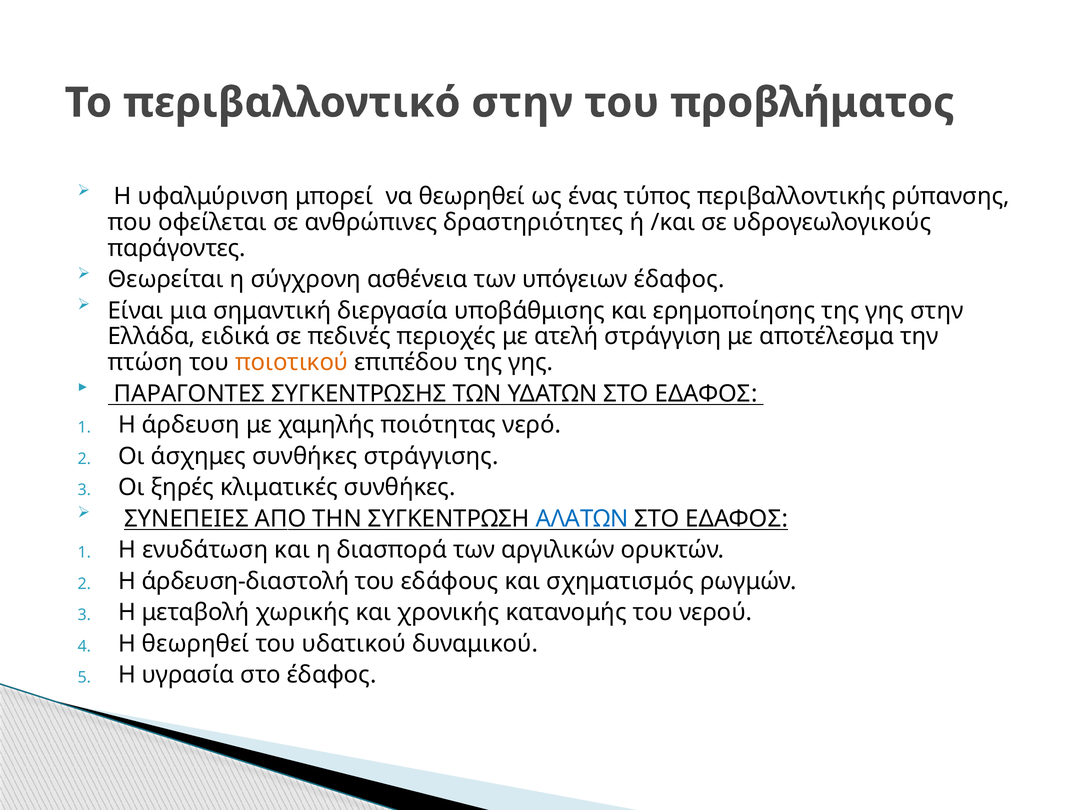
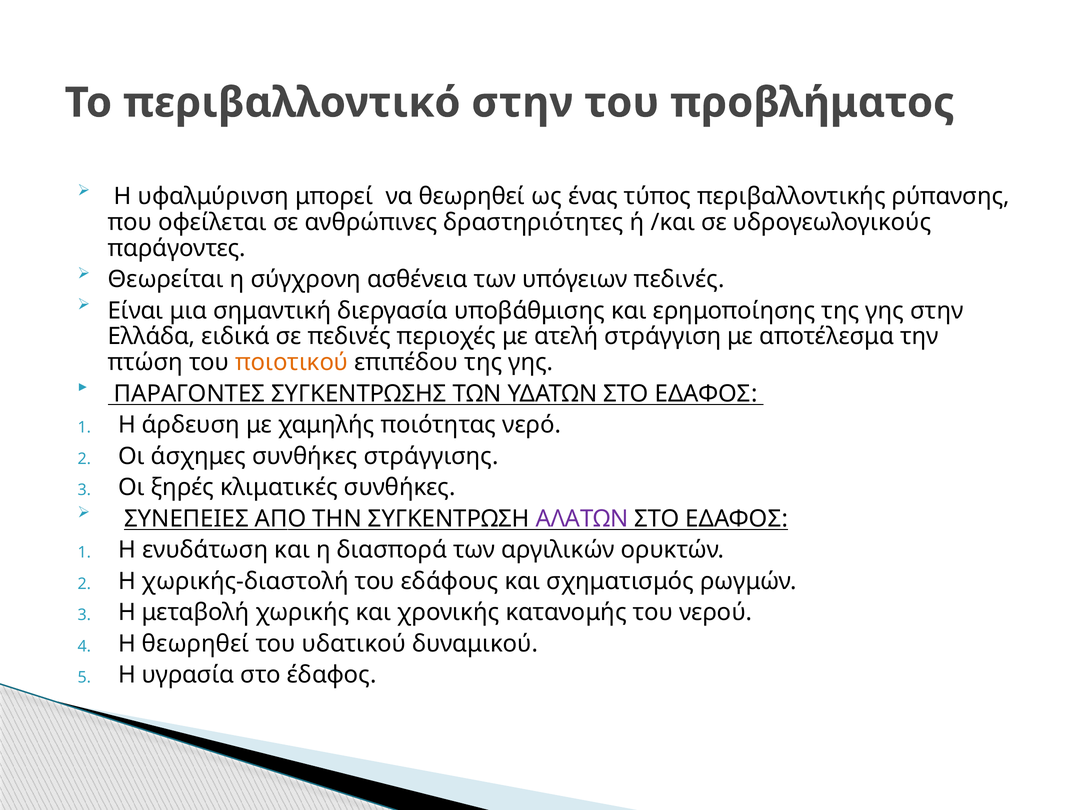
υπόγειων έδαφος: έδαφος -> πεδινές (679, 279)
ΑΛΑΤΩΝ colour: blue -> purple (582, 519)
άρδευση-διαστολή: άρδευση-διαστολή -> χωρικής-διαστολή (245, 581)
